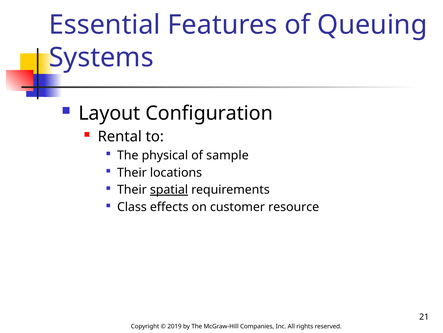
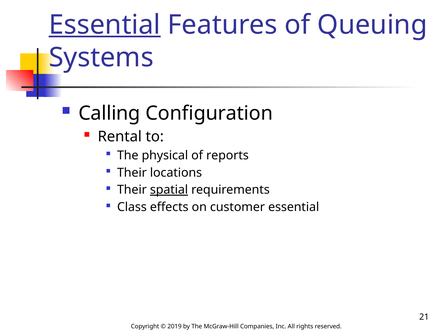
Essential underline: none -> present (105, 25)
Layout: Layout -> Calling (109, 113)
sample: sample -> reports (228, 155)
customer resource: resource -> essential (294, 207)
